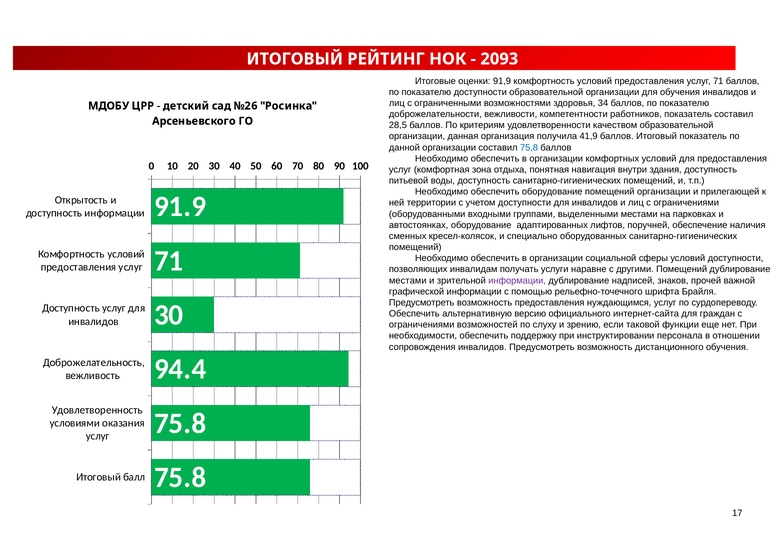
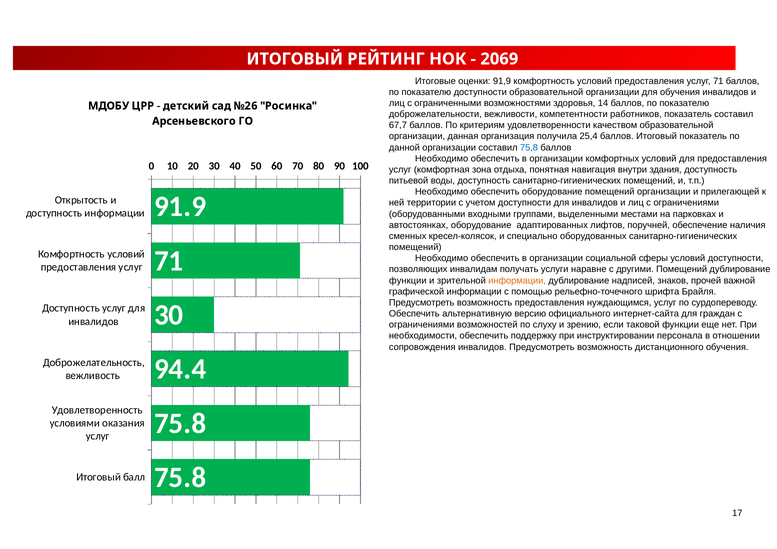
2093: 2093 -> 2069 (499, 59)
34: 34 -> 14 (603, 103)
28,5: 28,5 -> 67,7 (398, 125)
41,9: 41,9 -> 25,4 (589, 137)
местами: местами -> функции (408, 281)
информации colour: purple -> orange (517, 281)
